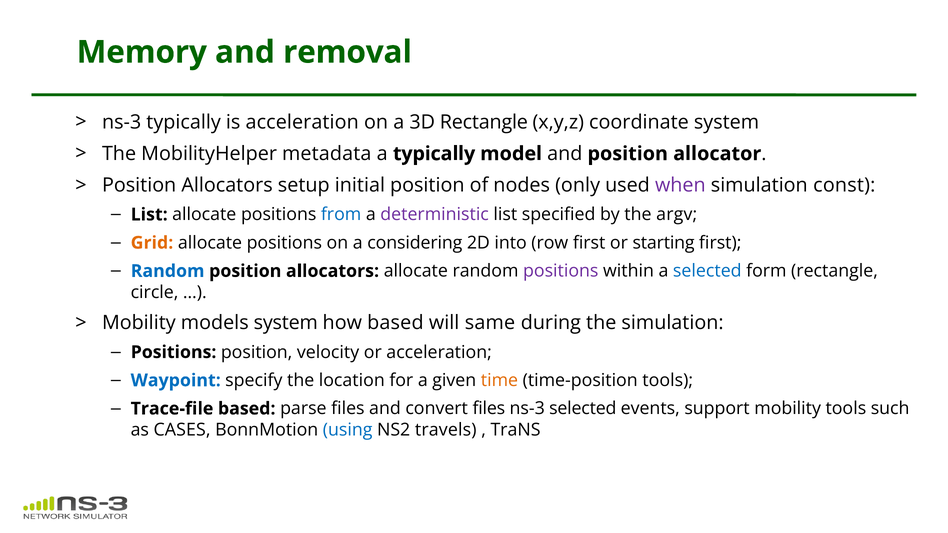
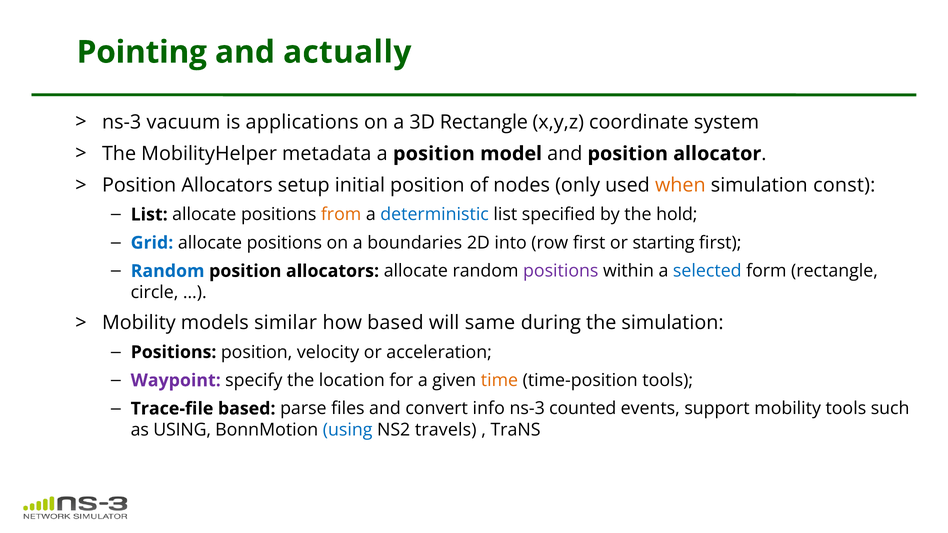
Memory: Memory -> Pointing (142, 52)
removal: removal -> actually (347, 52)
ns-3 typically: typically -> vacuum (183, 122)
is acceleration: acceleration -> applications (302, 122)
a typically: typically -> position (434, 154)
when colour: purple -> orange (680, 185)
from colour: blue -> orange (341, 215)
deterministic colour: purple -> blue (435, 215)
argv: argv -> hold (677, 215)
Grid colour: orange -> blue (152, 243)
considering: considering -> boundaries (415, 243)
models system: system -> similar (286, 323)
Waypoint colour: blue -> purple (176, 381)
convert files: files -> info (489, 409)
ns-3 selected: selected -> counted (583, 409)
as CASES: CASES -> USING (182, 430)
